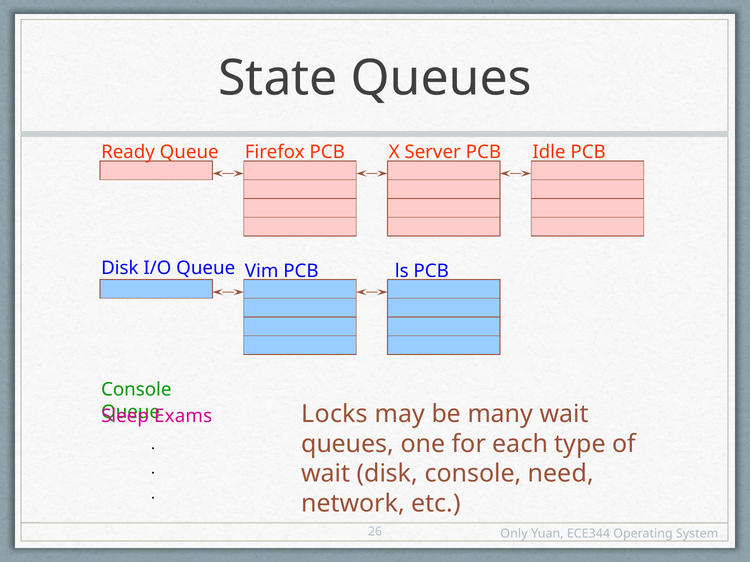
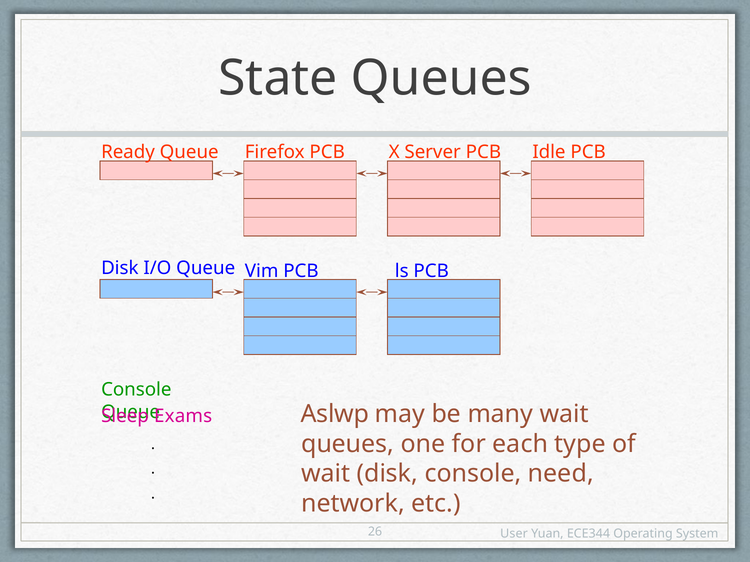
Locks: Locks -> Aslwp (335, 414)
Only: Only -> User (514, 534)
